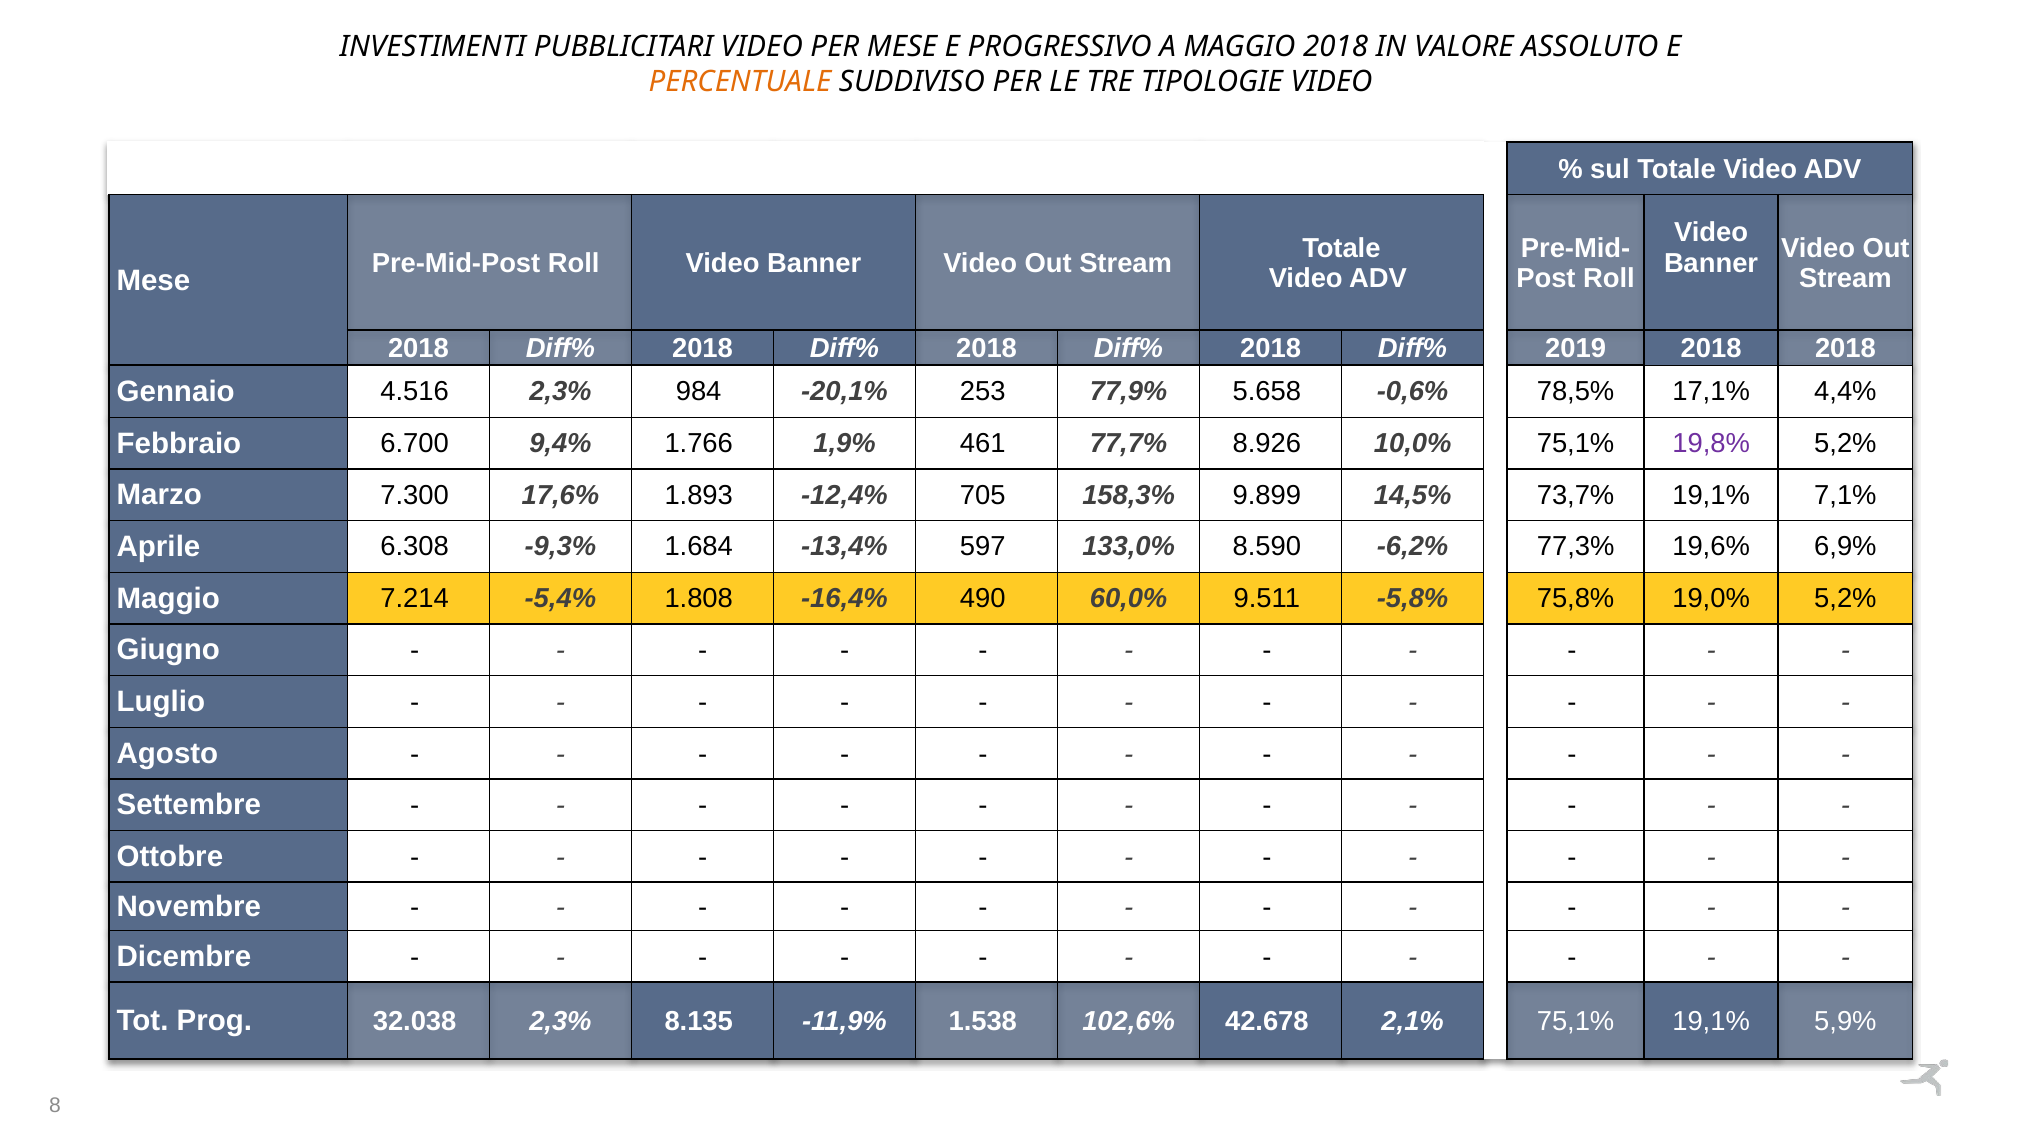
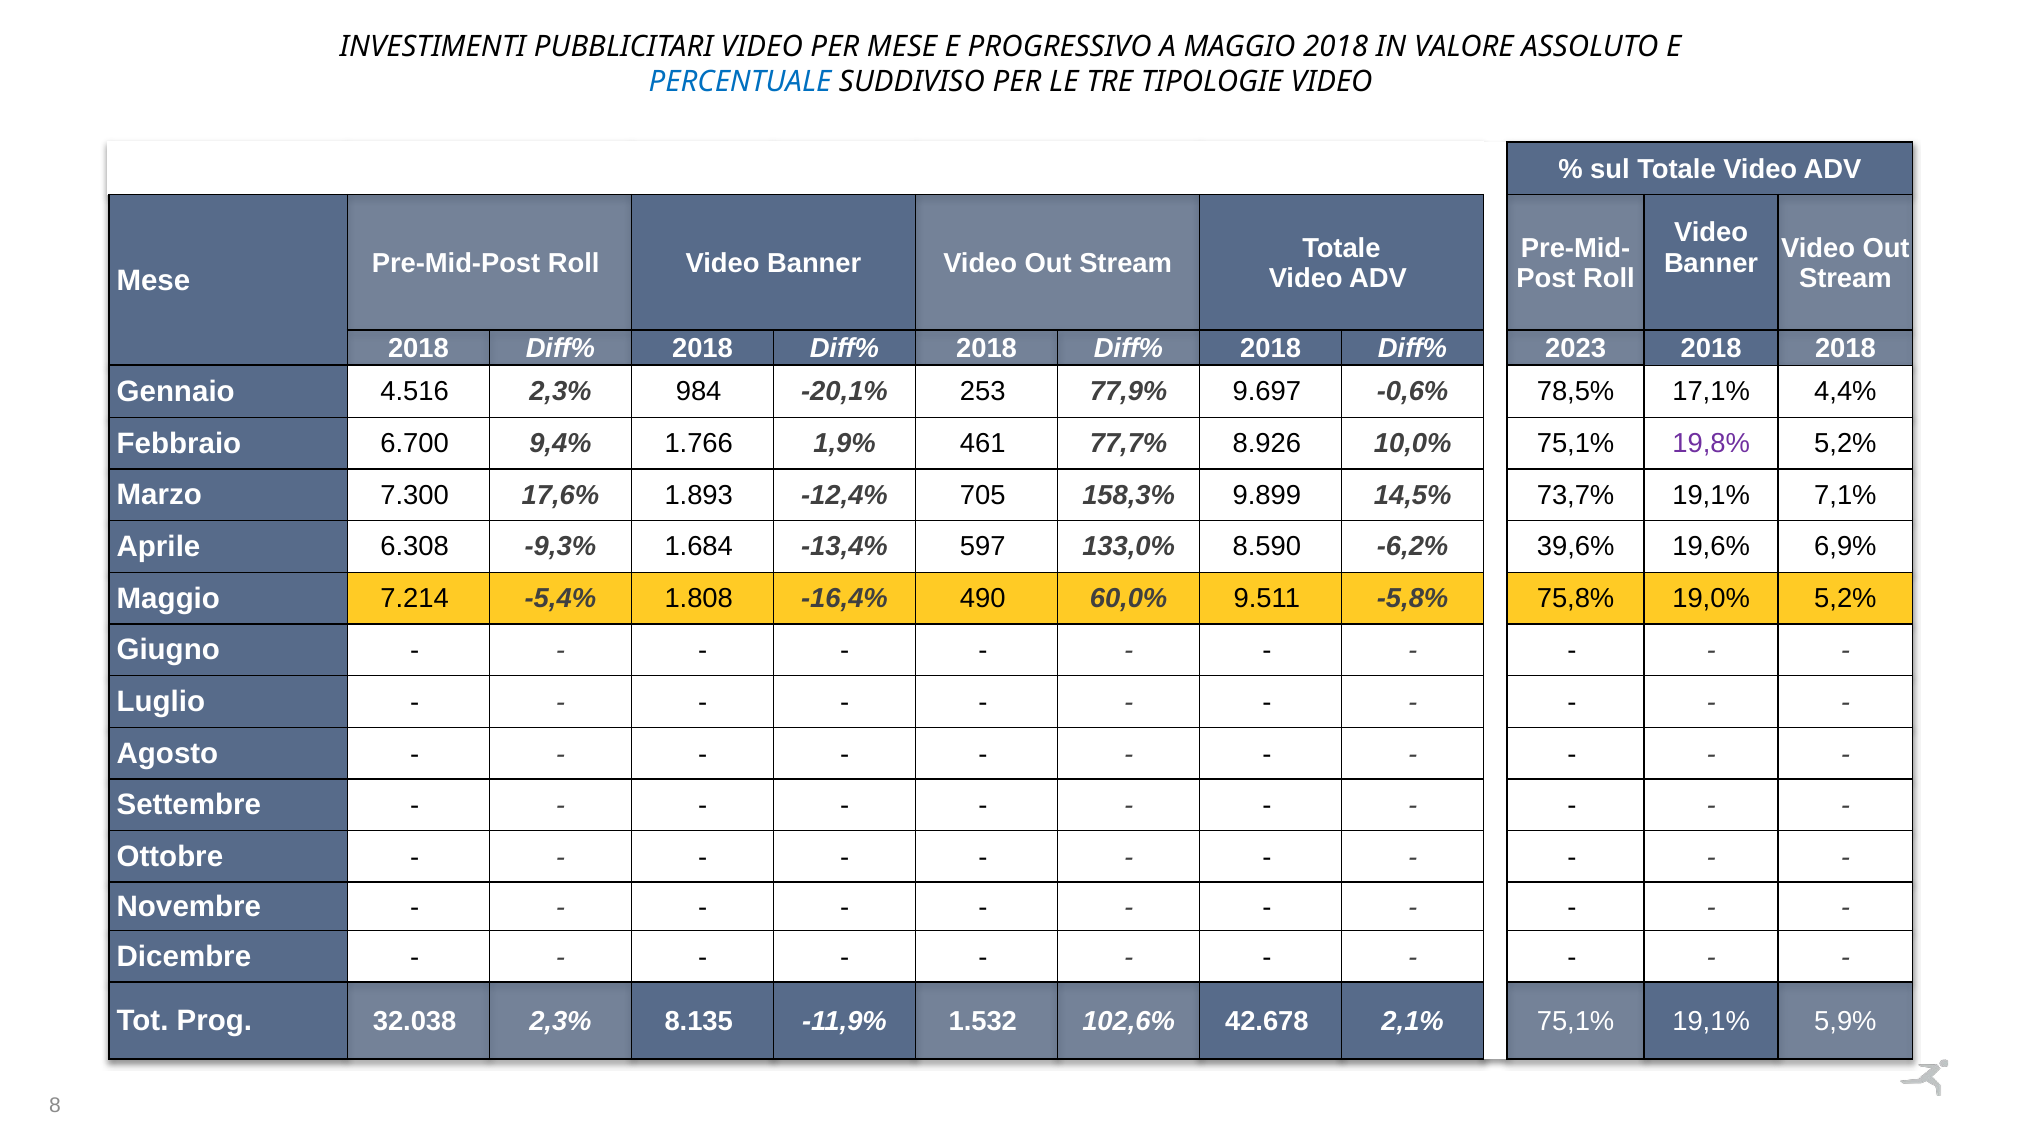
PERCENTUALE colour: orange -> blue (740, 82)
2019: 2019 -> 2023 (1576, 349)
5.658: 5.658 -> 9.697 (1267, 391)
77,3%: 77,3% -> 39,6% (1576, 547)
1.538: 1.538 -> 1.532 (983, 1020)
